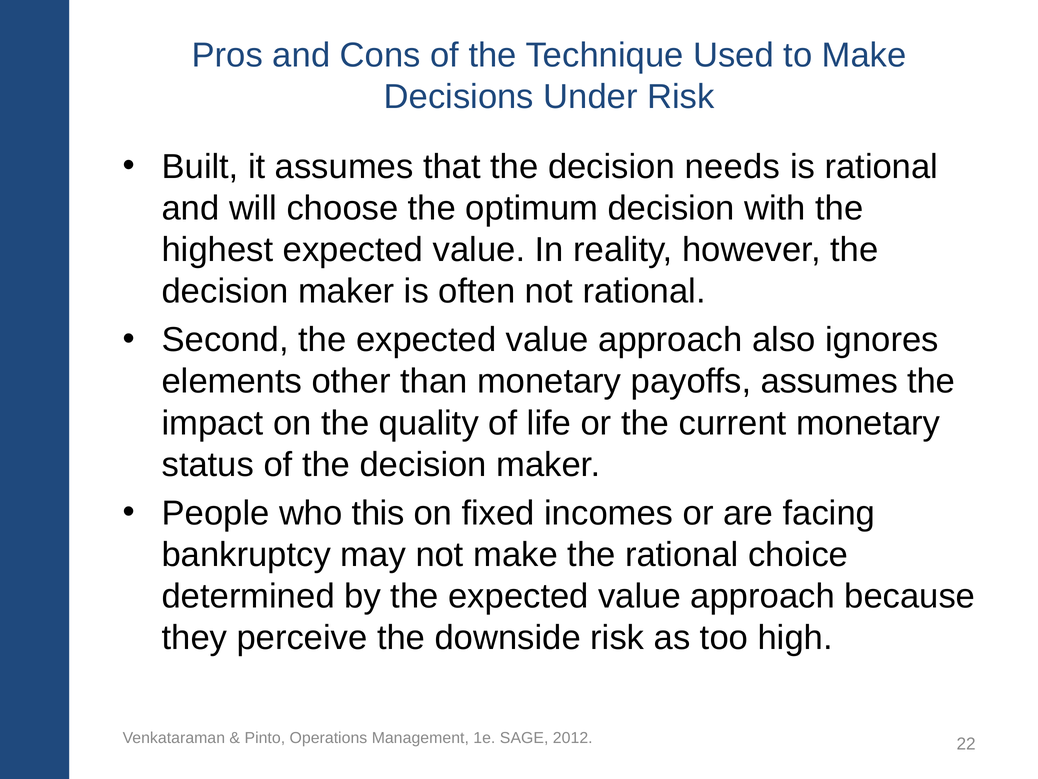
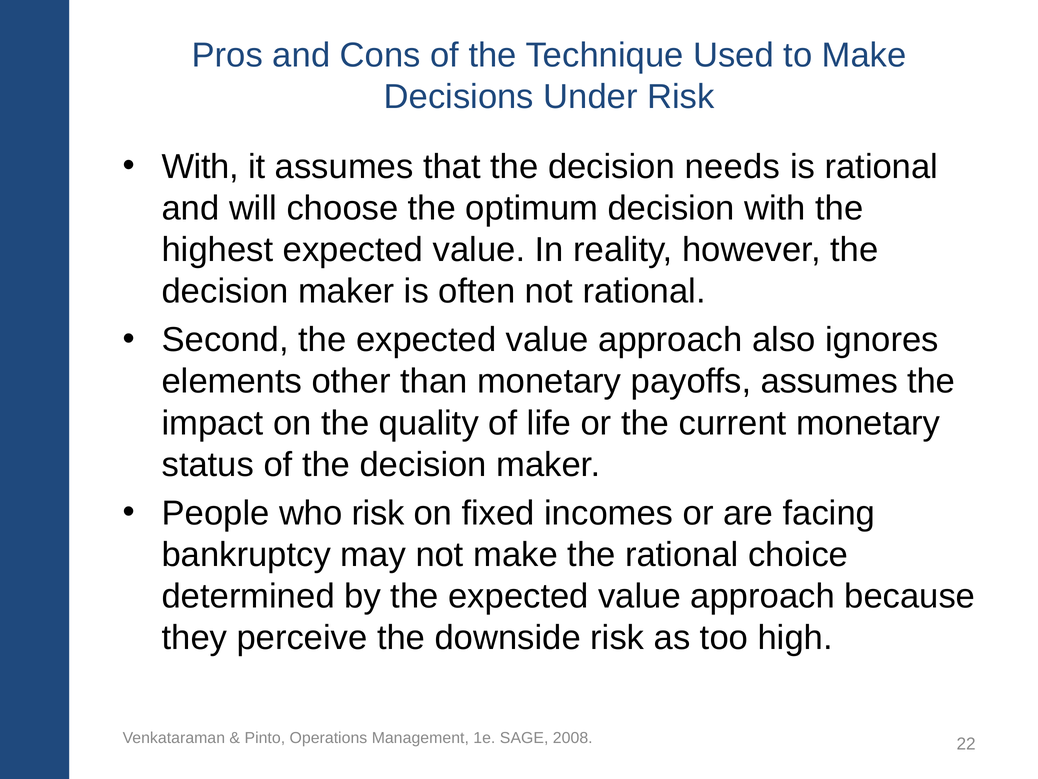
Built: Built -> With (200, 167)
who this: this -> risk (378, 513)
2012: 2012 -> 2008 (573, 737)
